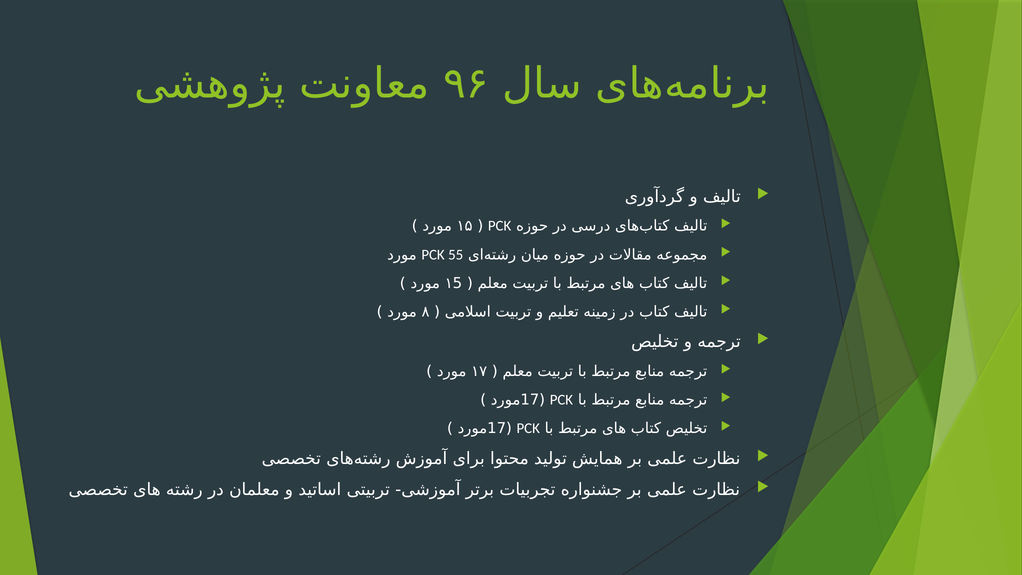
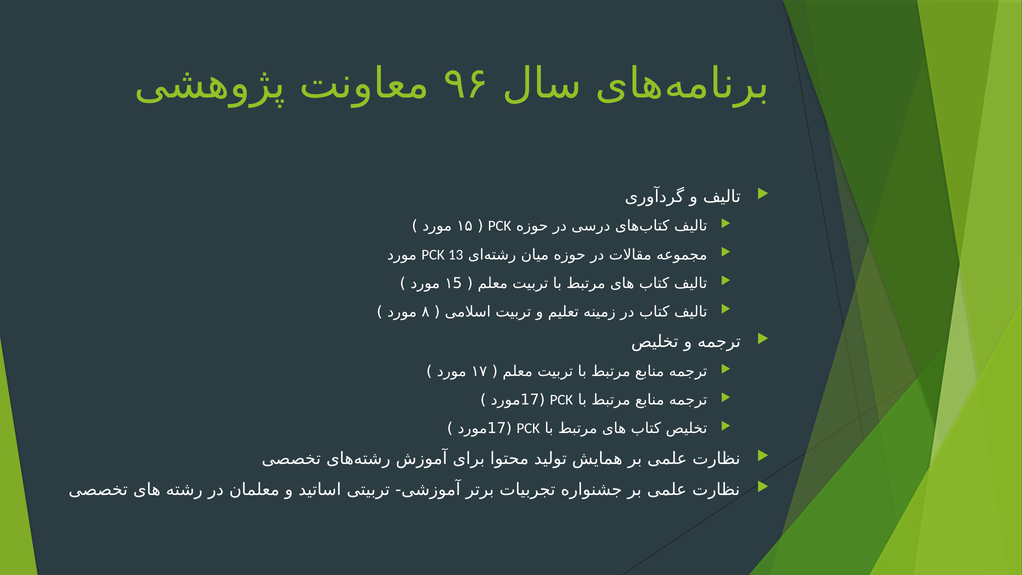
55: 55 -> 13 (456, 255)
